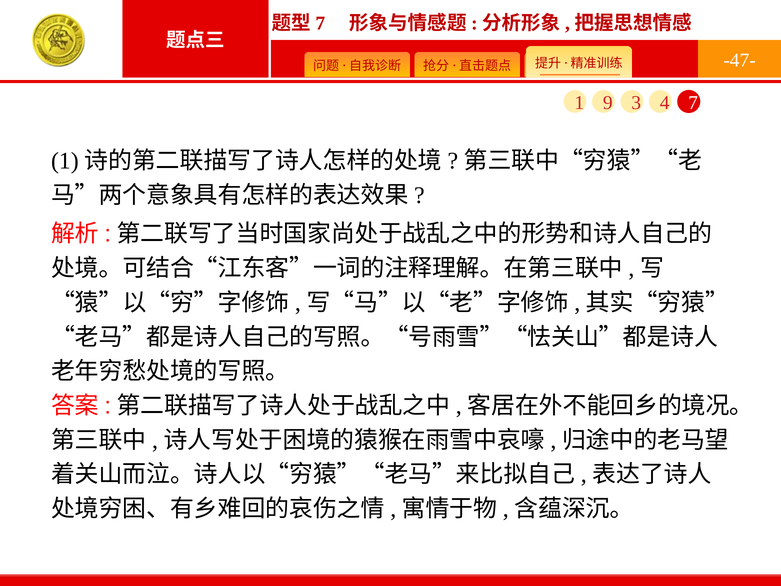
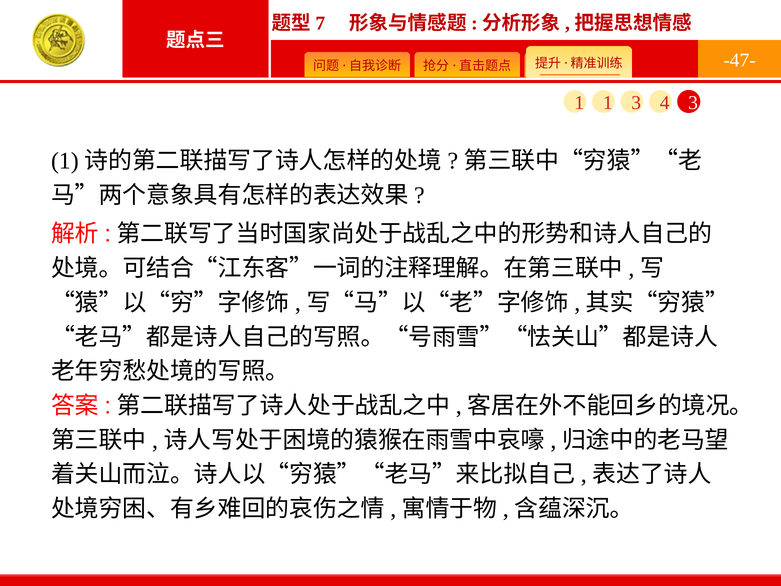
1 9: 9 -> 1 (608, 103)
4 7: 7 -> 3 (693, 103)
